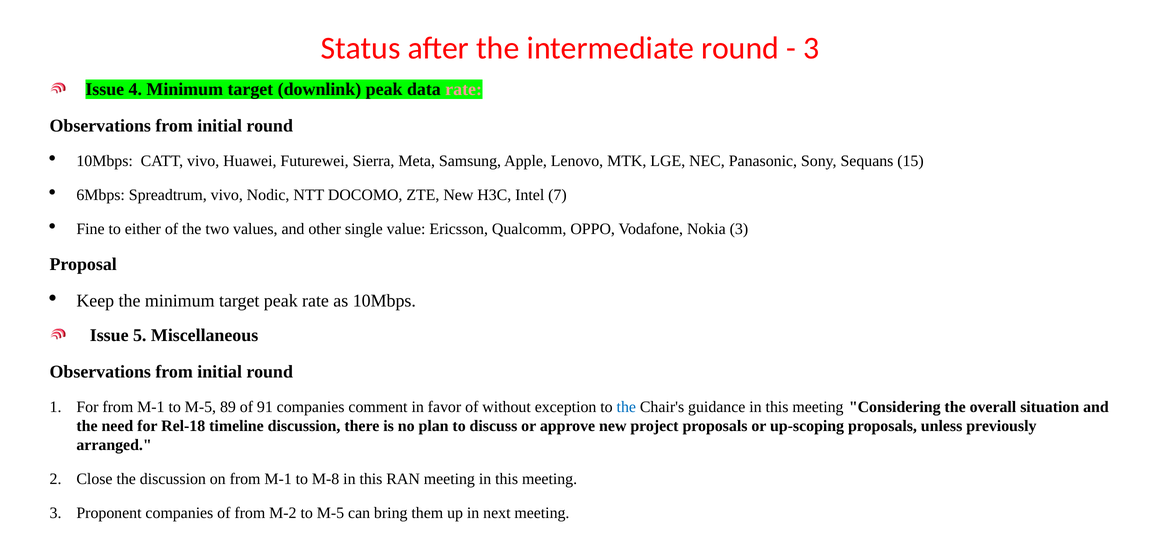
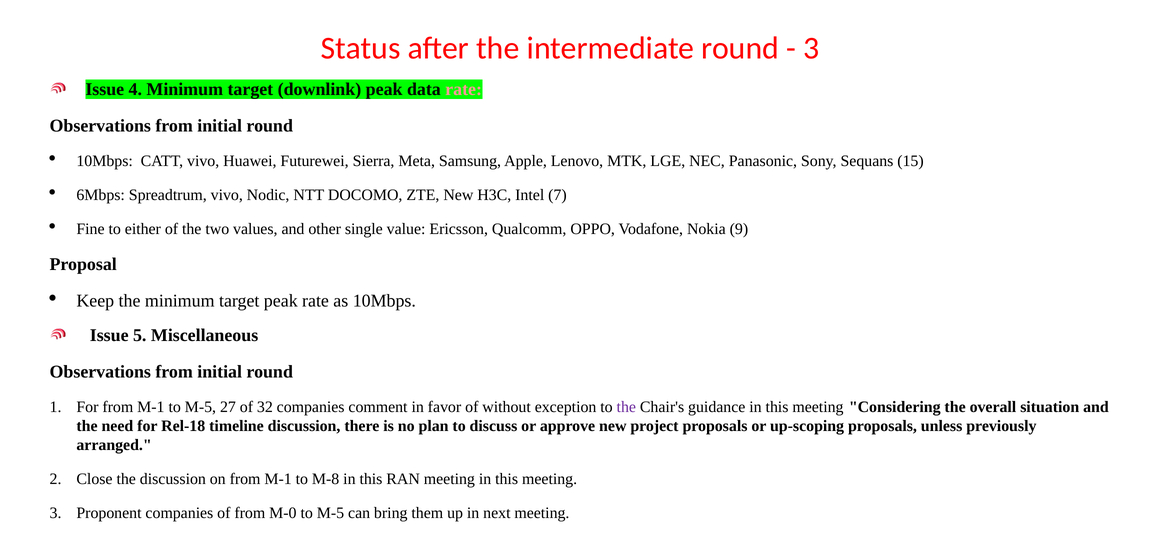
Nokia 3: 3 -> 9 (739, 229)
89: 89 -> 27 (228, 406)
91: 91 -> 32 (265, 406)
the colour: blue -> purple (626, 406)
M-2: M-2 -> M-0 (283, 513)
